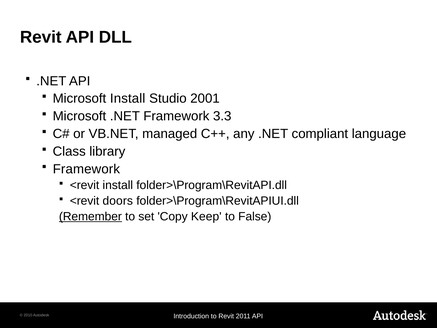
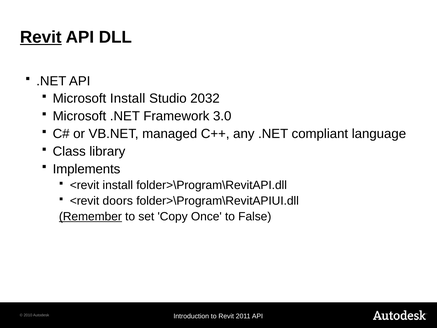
Revit underline: none -> present (41, 37)
2001: 2001 -> 2032 (205, 99)
3.3: 3.3 -> 3.0 (222, 116)
Framework: Framework -> Implements (86, 169)
Keep: Keep -> Once (206, 216)
